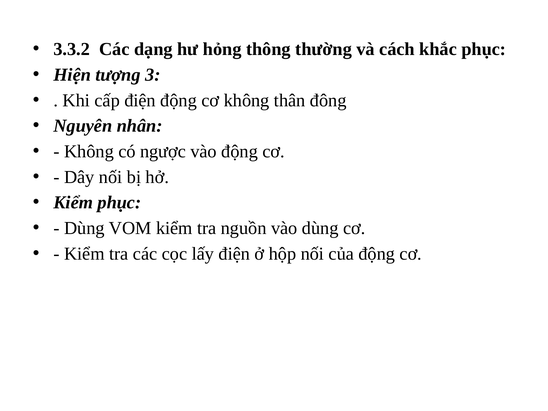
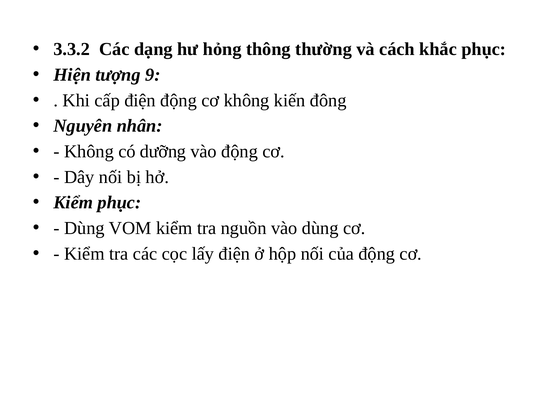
3: 3 -> 9 (153, 75)
thân: thân -> kiến (290, 100)
ngược: ngược -> dưỡng (163, 151)
